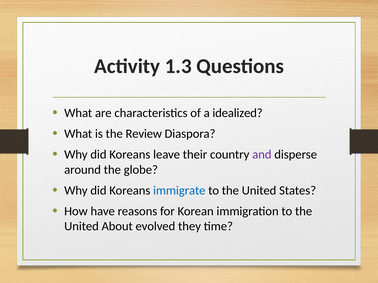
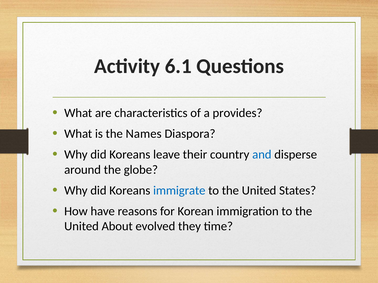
1.3: 1.3 -> 6.1 (178, 66)
idealized: idealized -> provides (237, 113)
Review: Review -> Names (144, 134)
and colour: purple -> blue (262, 155)
